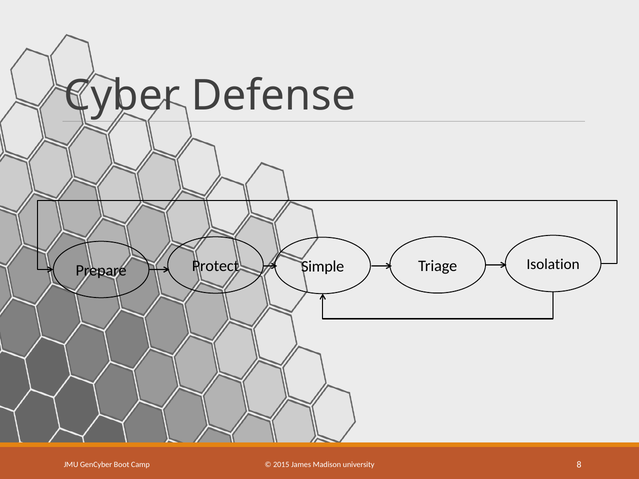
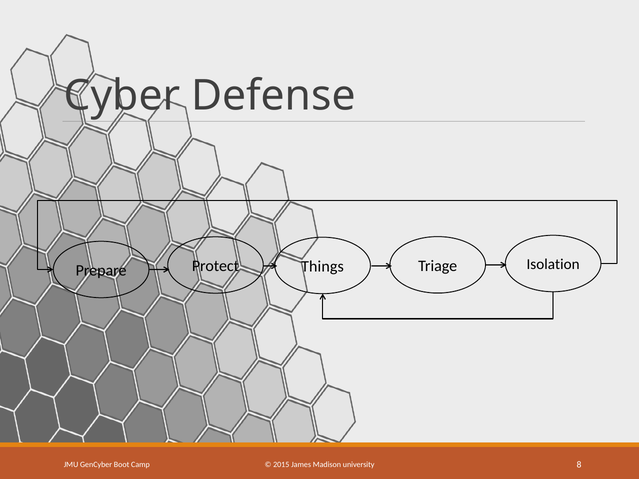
Simple: Simple -> Things (322, 267)
